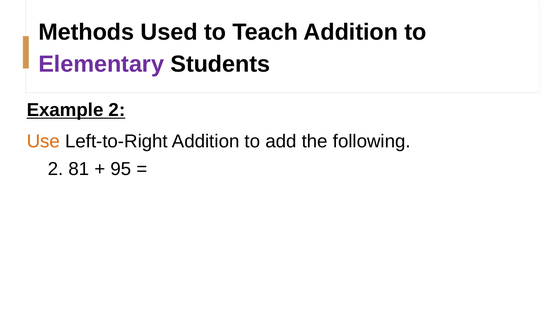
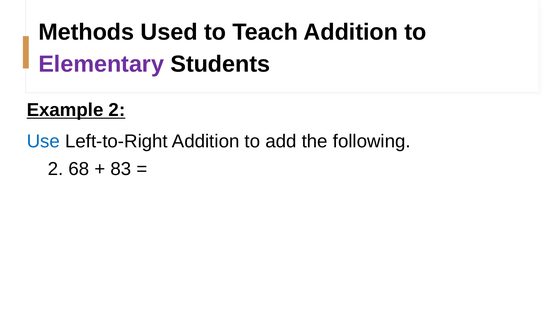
Use colour: orange -> blue (43, 141)
81: 81 -> 68 (79, 169)
95: 95 -> 83 (121, 169)
